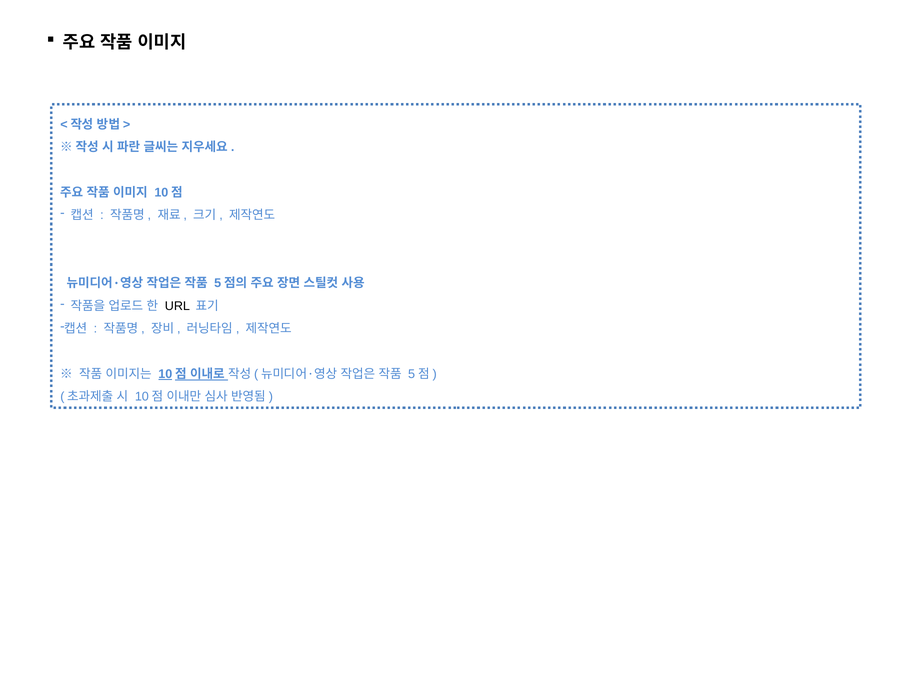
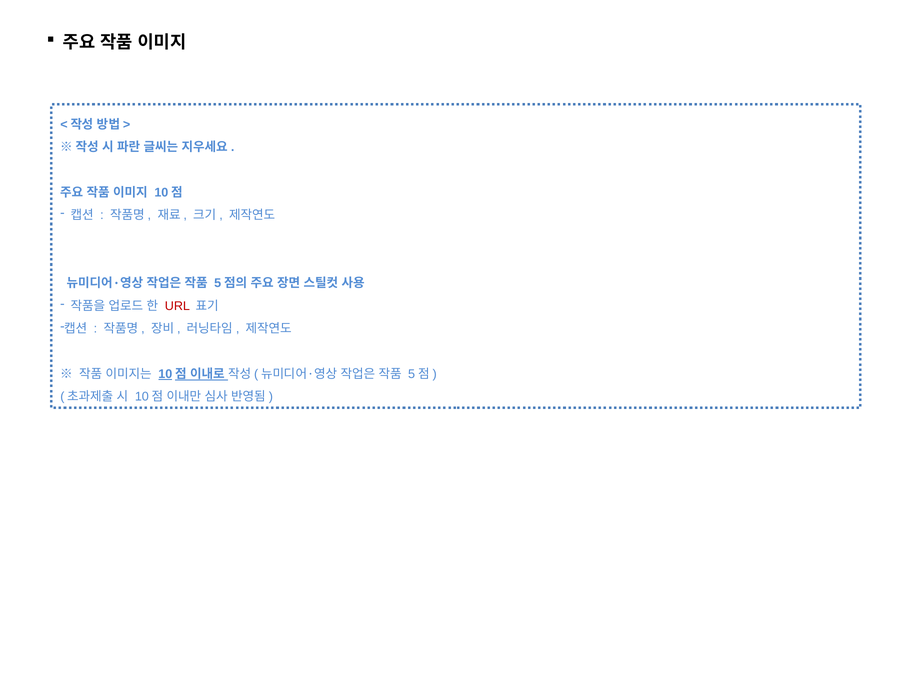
URL colour: black -> red (177, 306)
